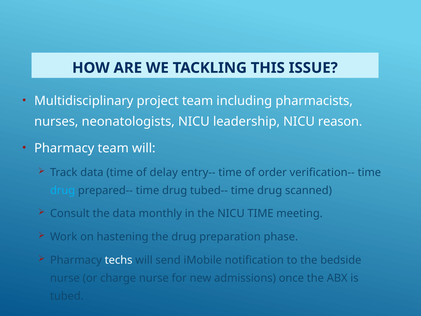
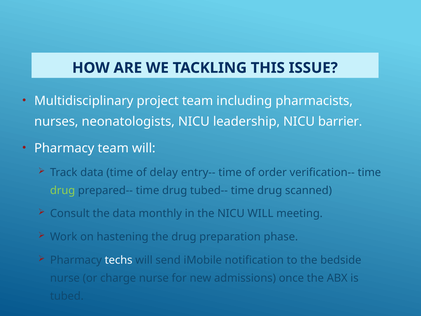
reason: reason -> barrier (340, 122)
drug colour: light blue -> light green (63, 190)
NICU TIME: TIME -> WILL (260, 213)
